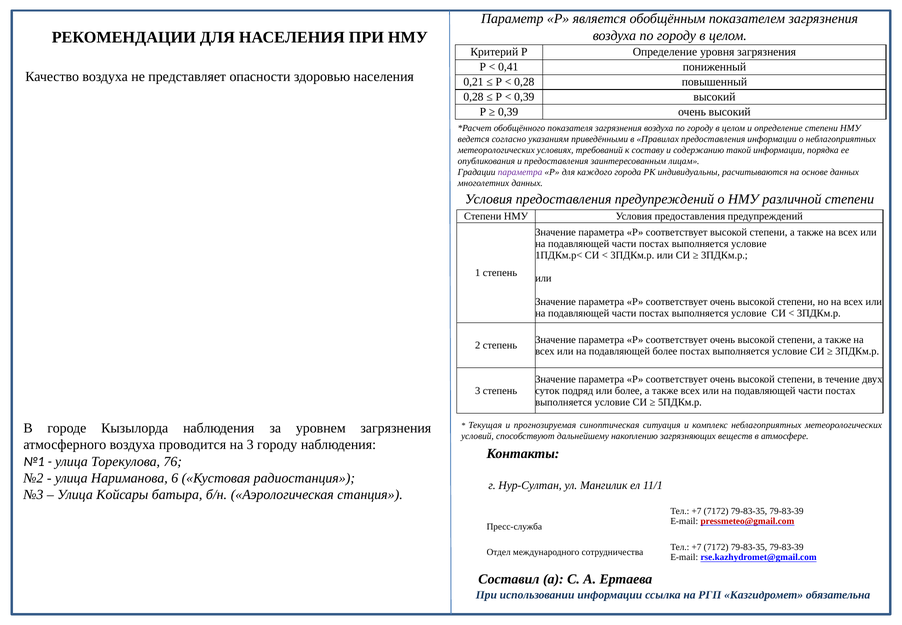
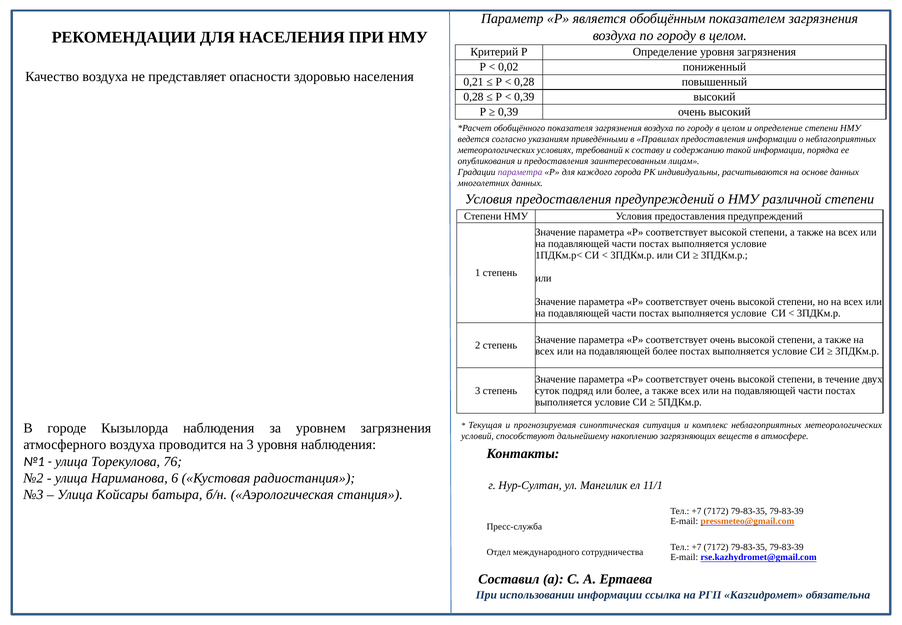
0,41: 0,41 -> 0,02 (508, 67)
3 городу: городу -> уровня (277, 444)
pressmeteo@gmail.com colour: red -> orange (747, 521)
